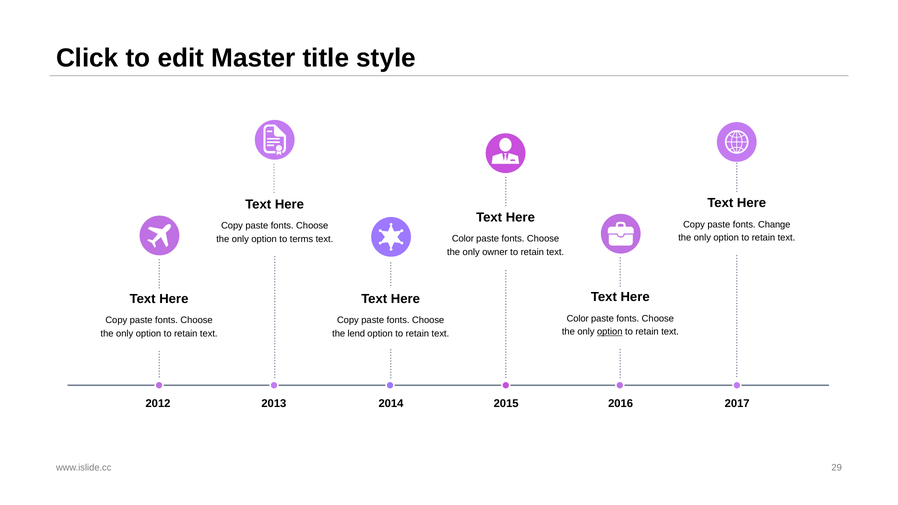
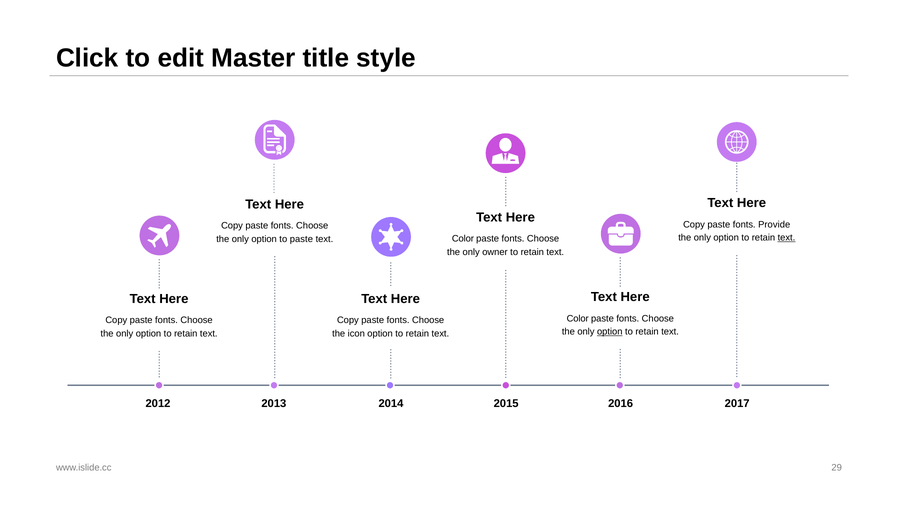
Change: Change -> Provide (774, 225)
text underline: none -> present (786, 238)
to terms: terms -> paste (301, 239)
lend: lend -> icon (356, 334)
